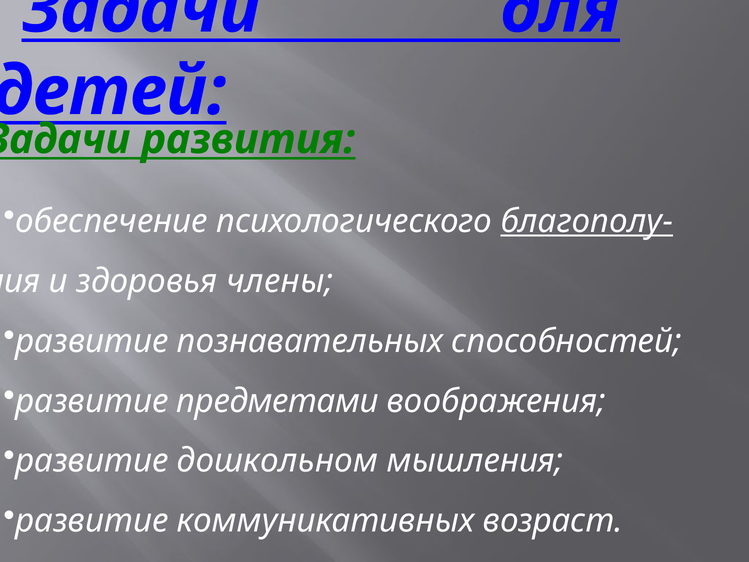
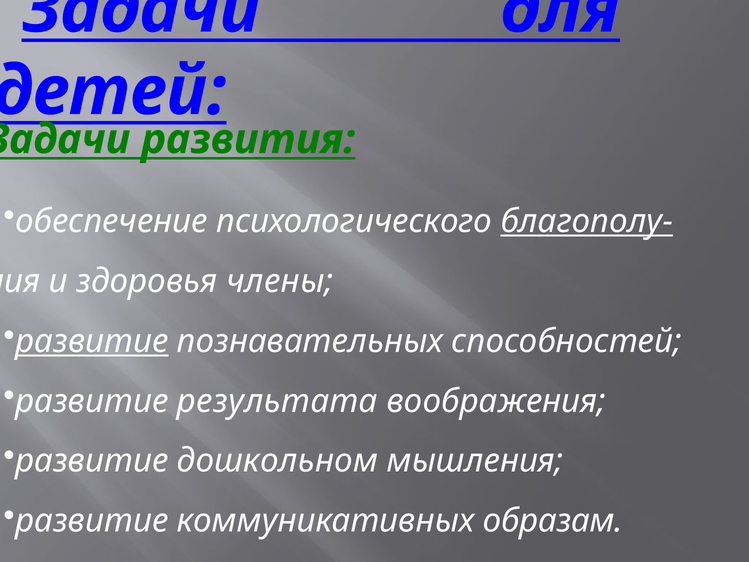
развитие underline: none -> present (92, 341)
предметами: предметами -> результата (277, 401)
возраст: возраст -> образам (553, 521)
